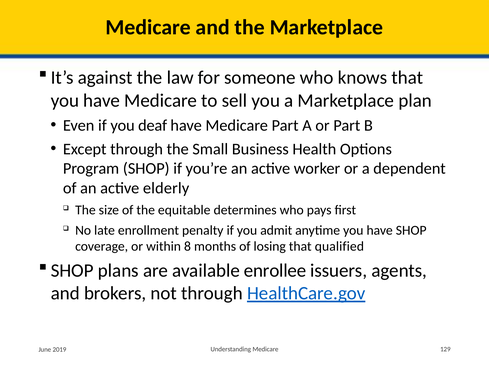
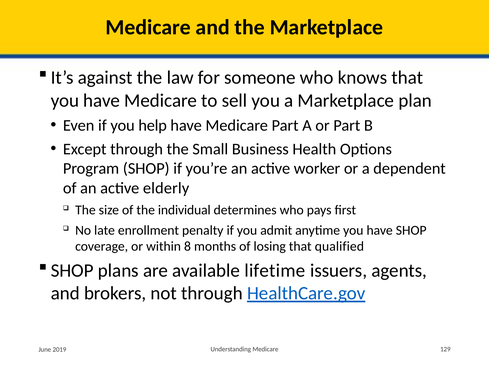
deaf: deaf -> help (153, 126)
equitable: equitable -> individual (184, 210)
enrollee: enrollee -> lifetime (275, 271)
